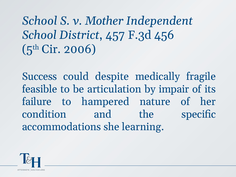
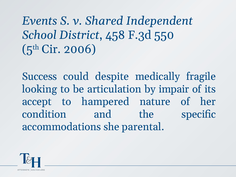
School: School -> Events (40, 21)
Mother: Mother -> Shared (104, 21)
457: 457 -> 458 (115, 35)
456: 456 -> 550 (164, 35)
feasible: feasible -> looking (40, 89)
failure: failure -> accept (37, 102)
learning: learning -> parental (143, 127)
